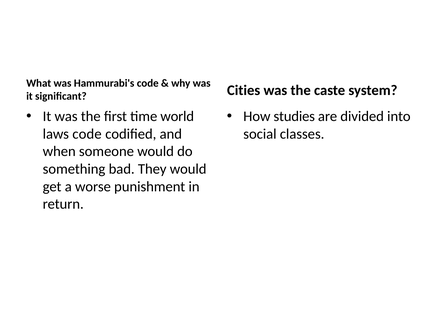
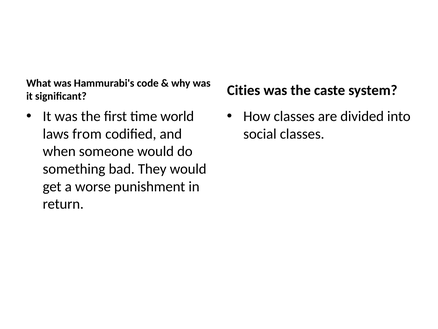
How studies: studies -> classes (294, 116)
laws code: code -> from (87, 134)
